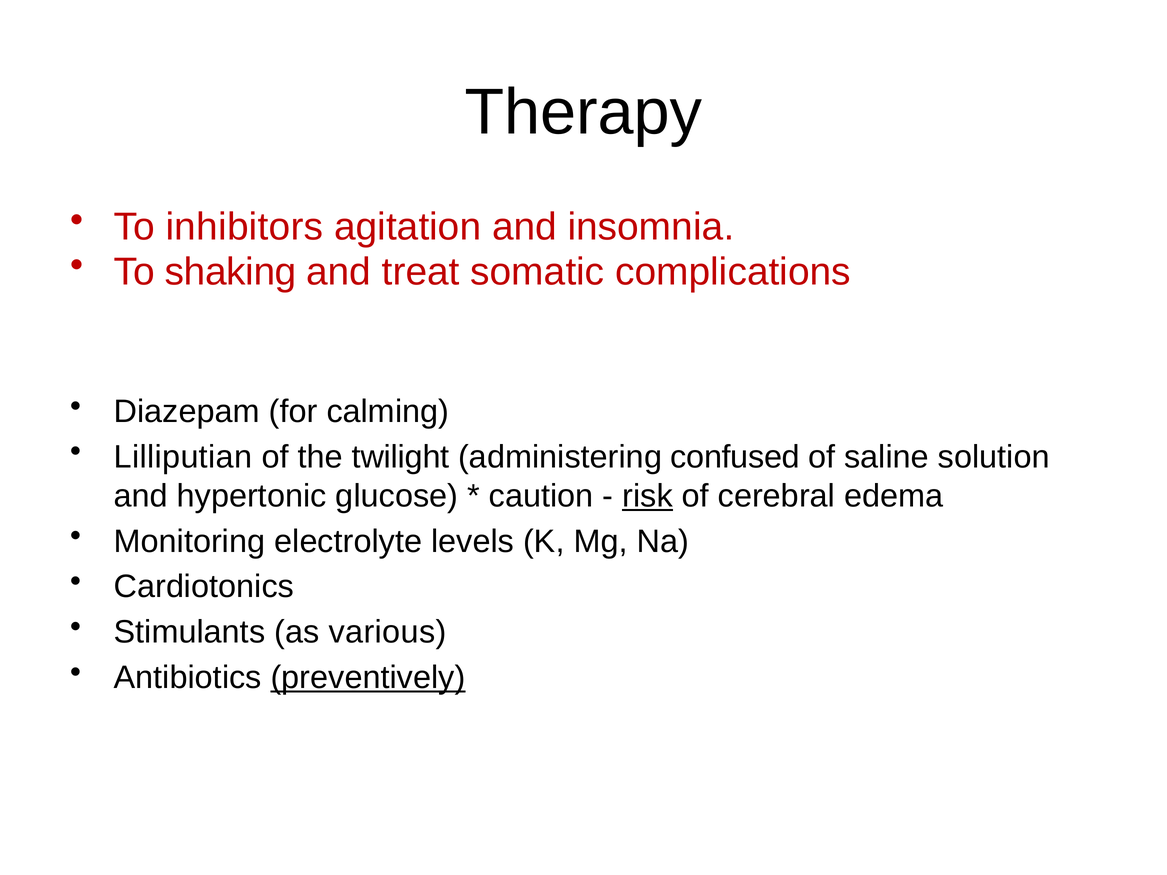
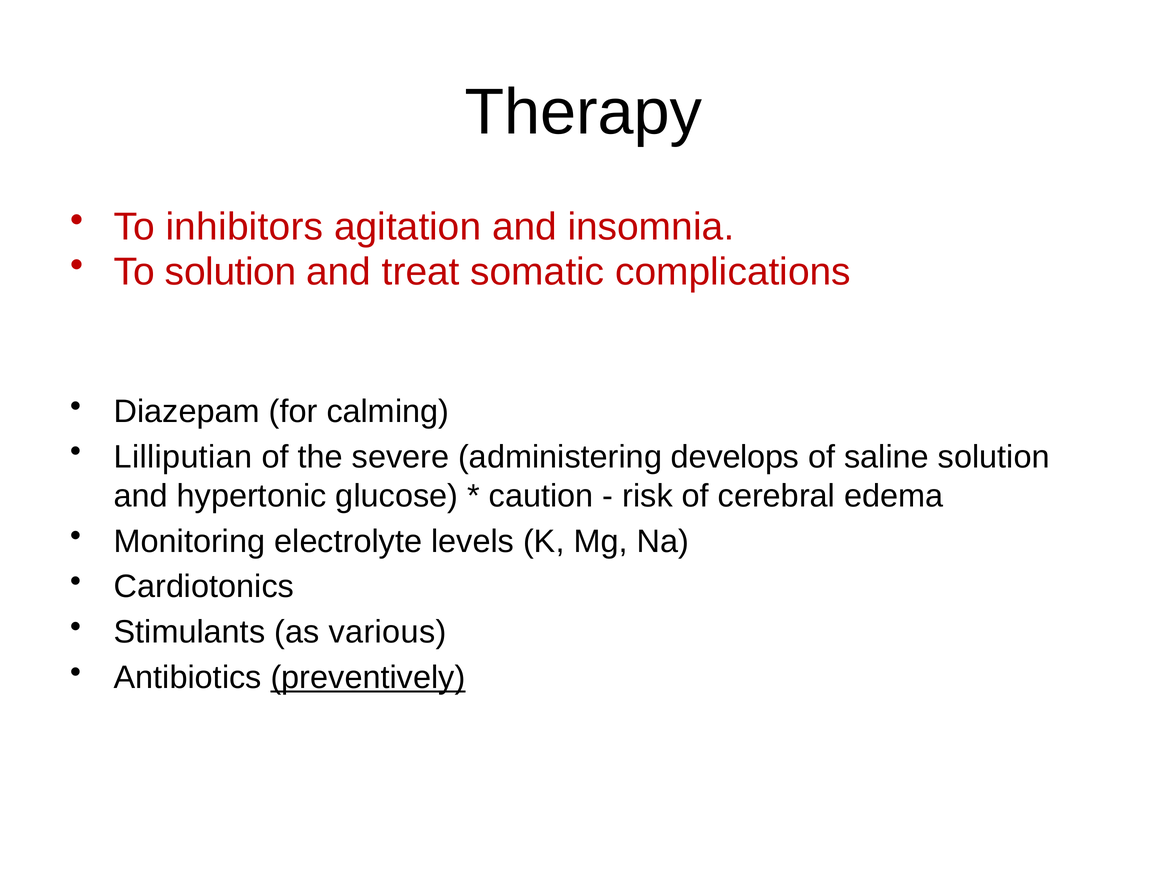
To shaking: shaking -> solution (231, 272)
twilight: twilight -> severe (401, 457)
confused: confused -> develops (735, 457)
risk underline: present -> none (648, 496)
